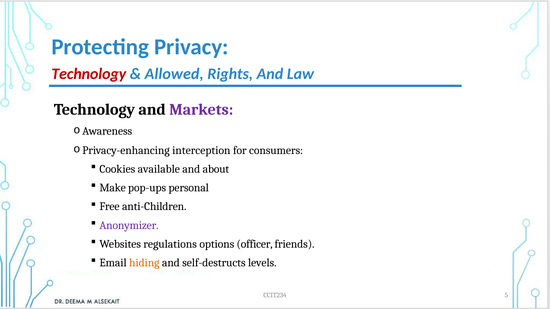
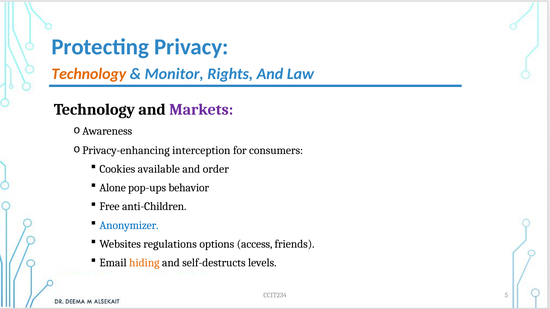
Technology colour: red -> orange (89, 74)
Allowed: Allowed -> Monitor (174, 74)
about: about -> order (216, 169)
Make: Make -> Alone (113, 188)
personal: personal -> behavior (189, 188)
Anonymizer colour: purple -> blue (129, 226)
officer: officer -> access (255, 244)
